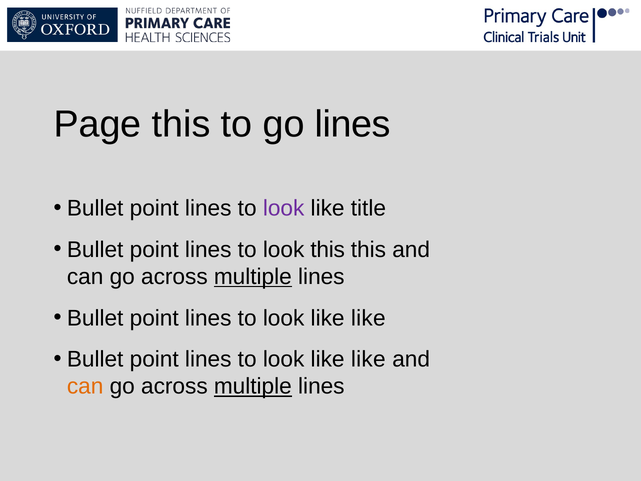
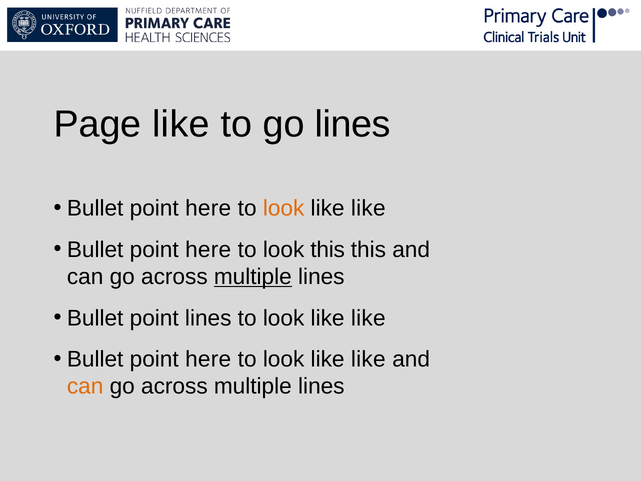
Page this: this -> like (181, 124)
lines: lines -> here (208, 208)
look colour: purple -> orange (284, 208)
title: title -> like (368, 208)
lines: lines -> here (208, 250)
lines: lines -> here (208, 359)
multiple underline: present -> none (253, 386)
